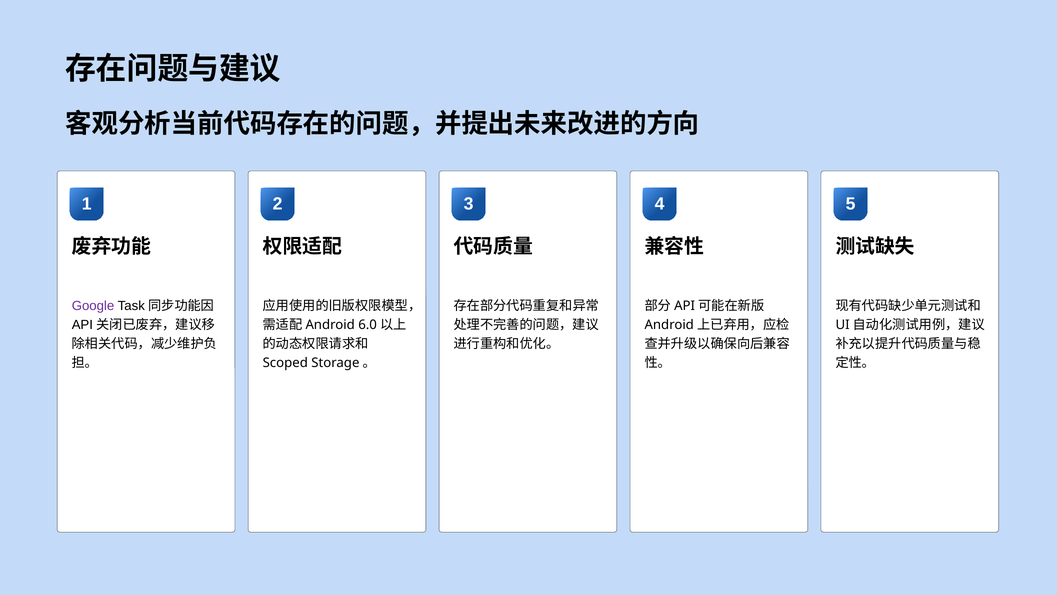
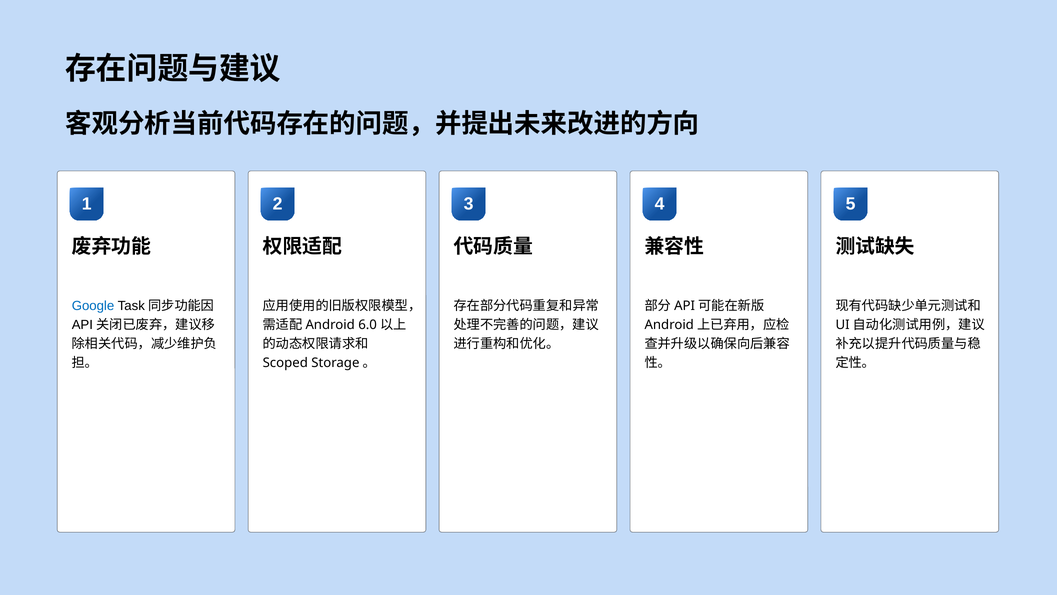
Google colour: purple -> blue (93, 306)
